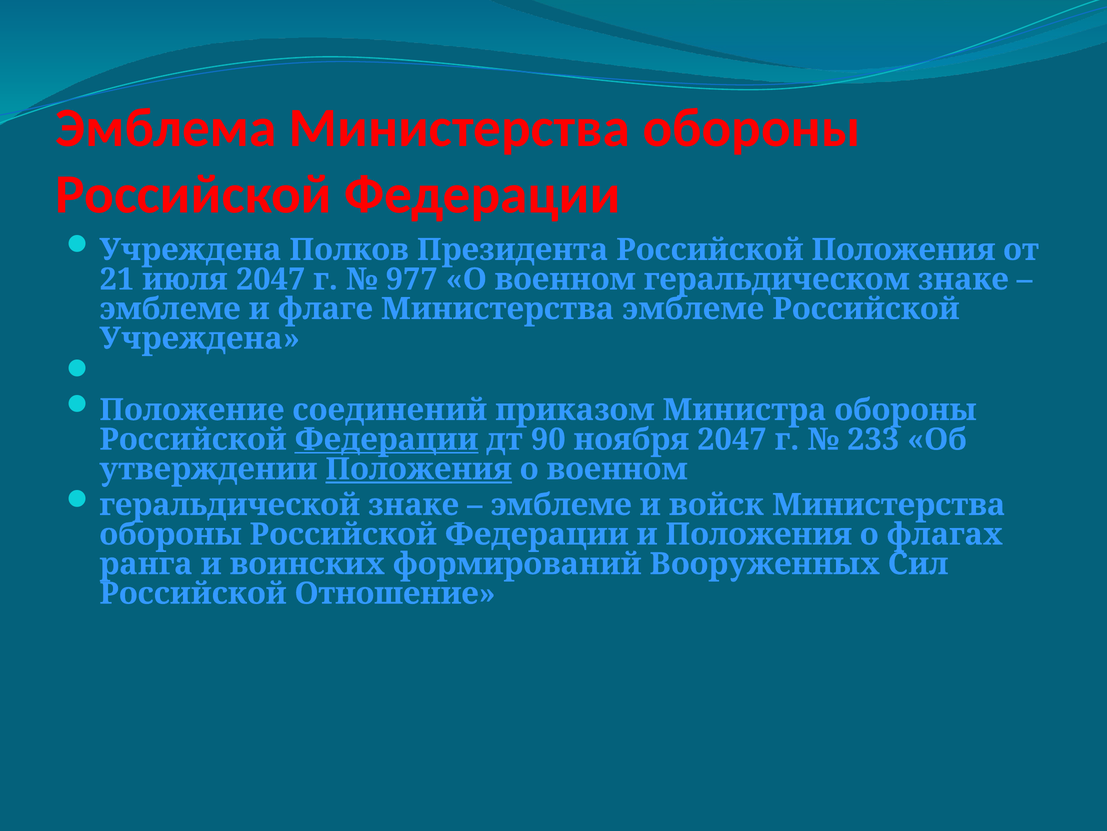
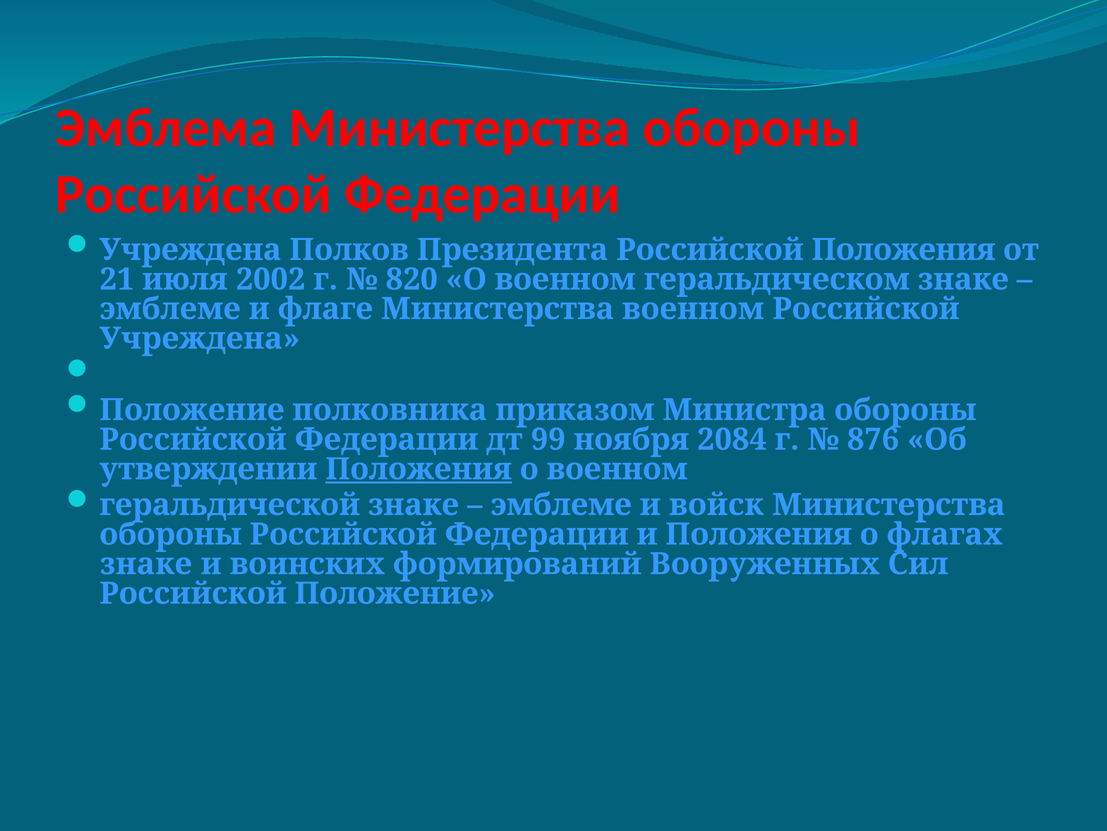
июля 2047: 2047 -> 2002 (271, 279)
977: 977 -> 820 (412, 279)
Министерства эмблеме: эмблеме -> военном (693, 309)
соединений: соединений -> полковника (390, 410)
Федерации underline: present -> none (387, 439)
90: 90 -> 99 (548, 439)
ноября 2047: 2047 -> 2084 (732, 439)
233: 233 -> 876 (873, 439)
ранга: ранга -> знаке (146, 563)
Российской Отношение: Отношение -> Положение (395, 593)
